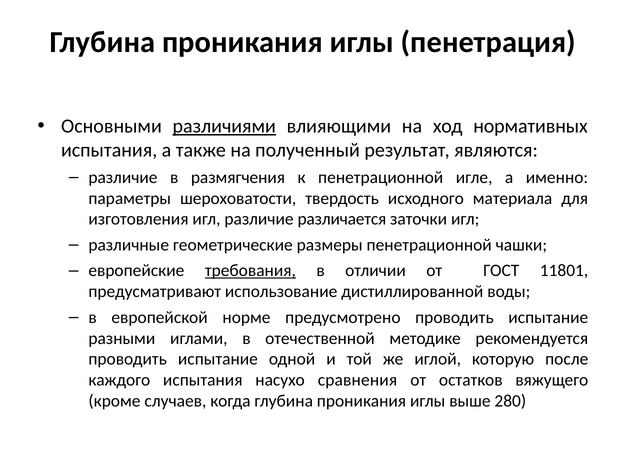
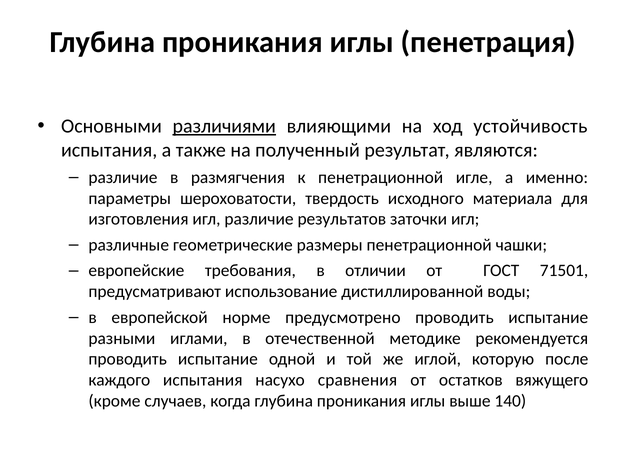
нормативных: нормативных -> устойчивость (530, 126)
различается: различается -> результатов (342, 219)
требования underline: present -> none (250, 270)
11801: 11801 -> 71501 (564, 270)
280: 280 -> 140 (510, 401)
